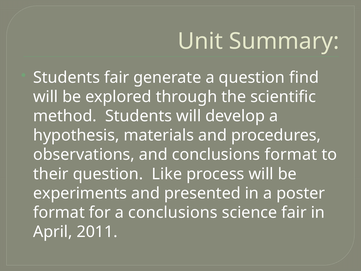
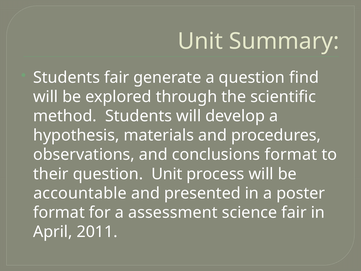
question Like: Like -> Unit (167, 174)
experiments: experiments -> accountable (80, 193)
a conclusions: conclusions -> assessment (173, 212)
